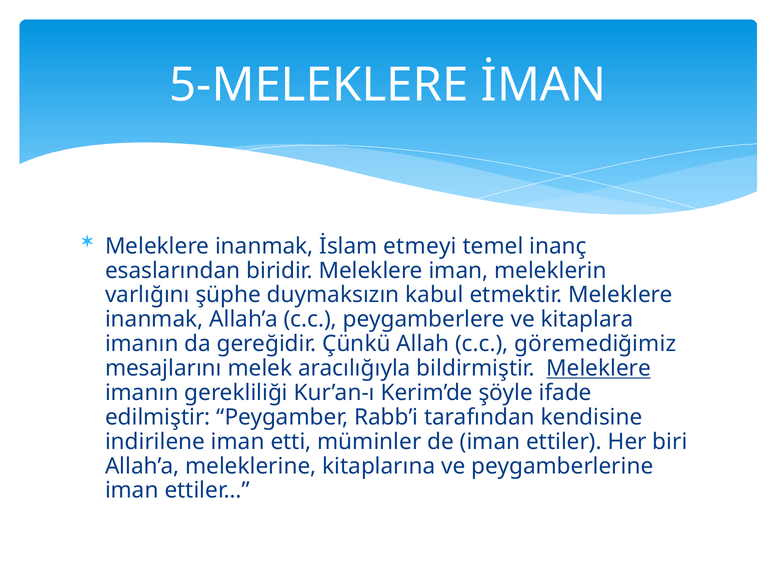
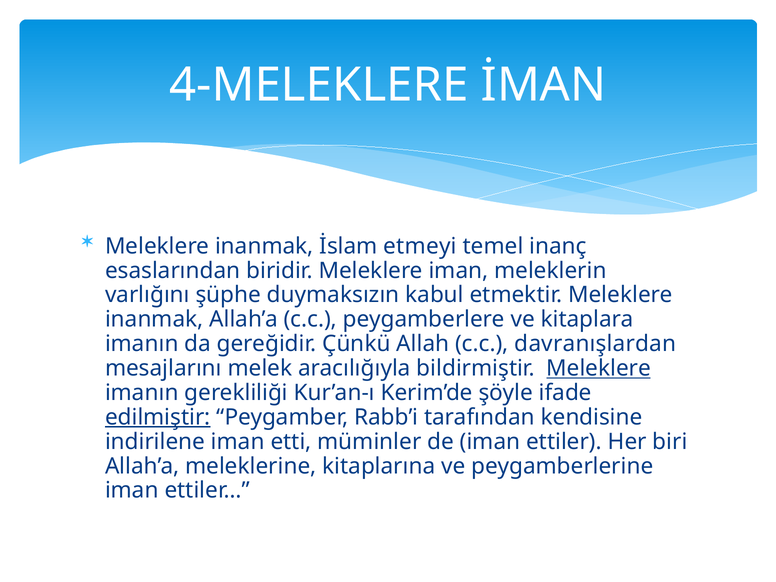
5-MELEKLERE: 5-MELEKLERE -> 4-MELEKLERE (319, 85)
göremediğimiz: göremediğimiz -> davranışlardan (595, 344)
edilmiştir underline: none -> present (158, 417)
